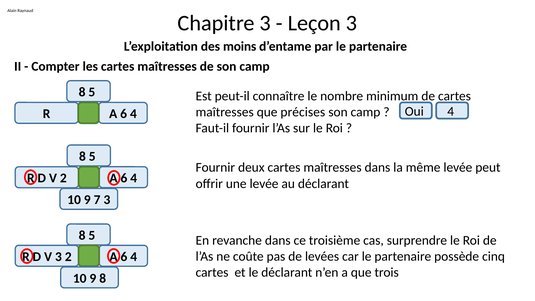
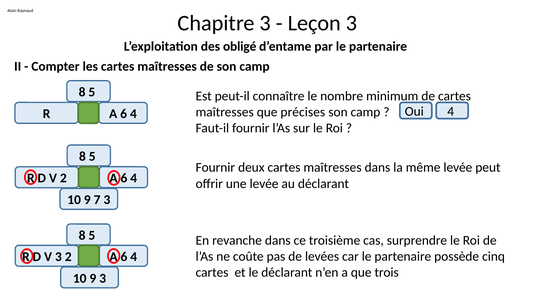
moins: moins -> obligé (240, 46)
9 8: 8 -> 3 (103, 278)
